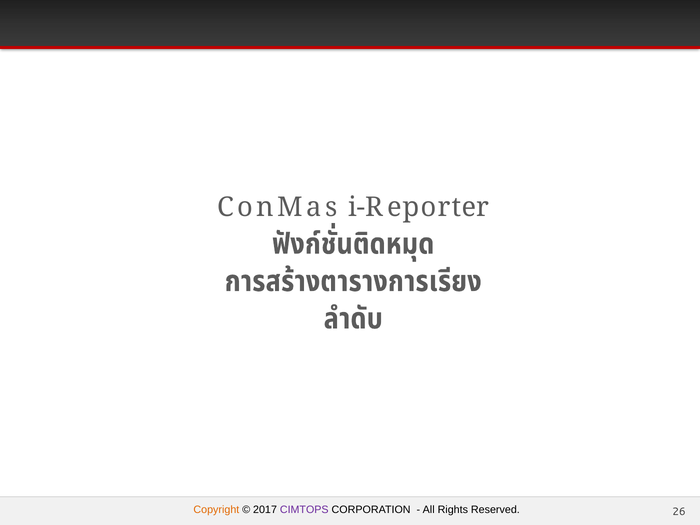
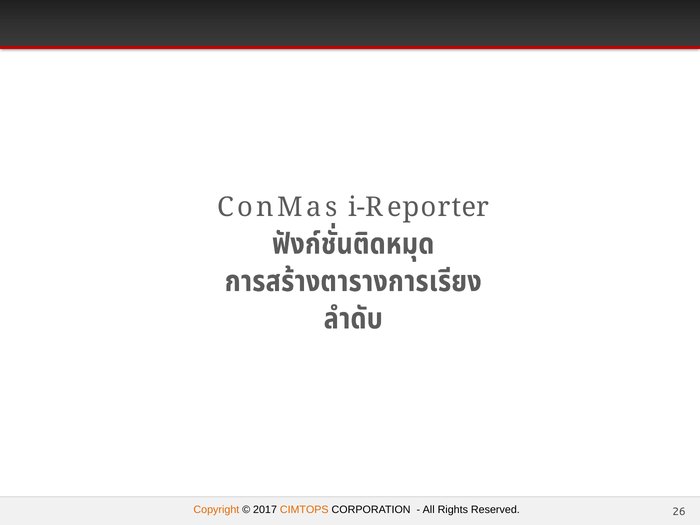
CIMTOPS colour: purple -> orange (304, 510)
